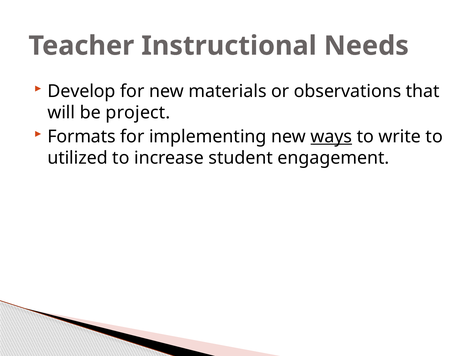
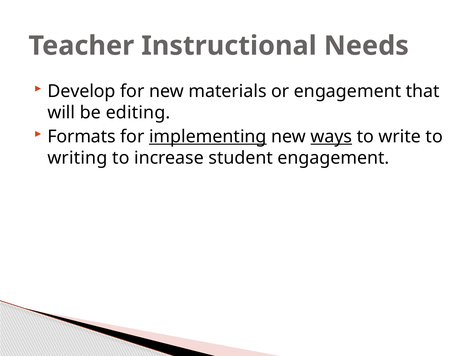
or observations: observations -> engagement (348, 91)
project: project -> editing (138, 113)
implementing underline: none -> present (208, 137)
utilized: utilized -> writing (77, 158)
